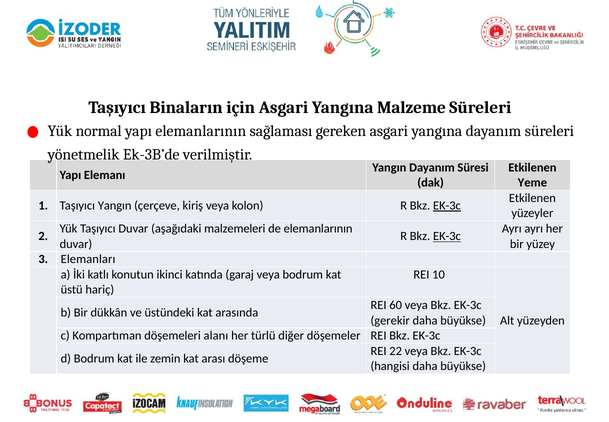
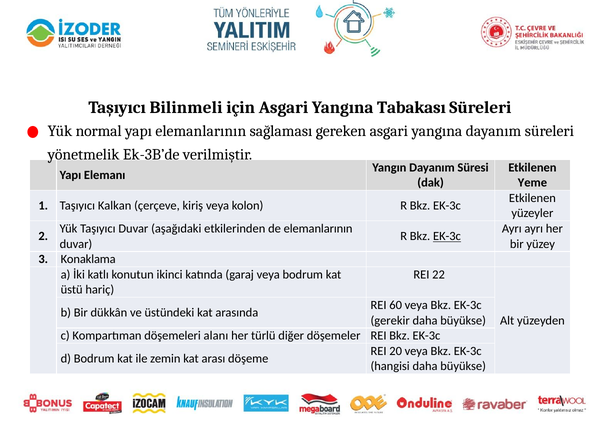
Binaların: Binaların -> Bilinmeli (186, 107)
Malzeme: Malzeme -> Tabakası (411, 107)
Taşıyıcı Yangın: Yangın -> Kalkan (115, 206)
EK-3c underline: present -> none (447, 206)
malzemeleri: malzemeleri -> etkilerinden (235, 228)
Elemanları: Elemanları -> Konaklama (88, 259)
10: 10 -> 22 (439, 274)
22: 22 -> 20 (396, 351)
